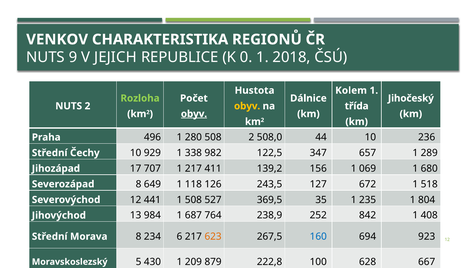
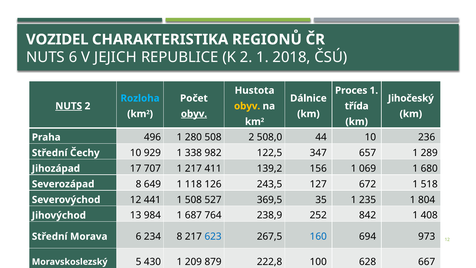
VENKOV: VENKOV -> VOZIDEL (57, 39)
NUTS 9: 9 -> 6 (73, 57)
K 0: 0 -> 2 (246, 57)
Kolem: Kolem -> Proces (351, 90)
Rozloha colour: light green -> light blue (140, 98)
NUTS underline: none -> present (69, 106)
Morava 8: 8 -> 6 (139, 236)
234 6: 6 -> 8 (179, 236)
623 colour: orange -> blue (213, 236)
923: 923 -> 973 (427, 236)
